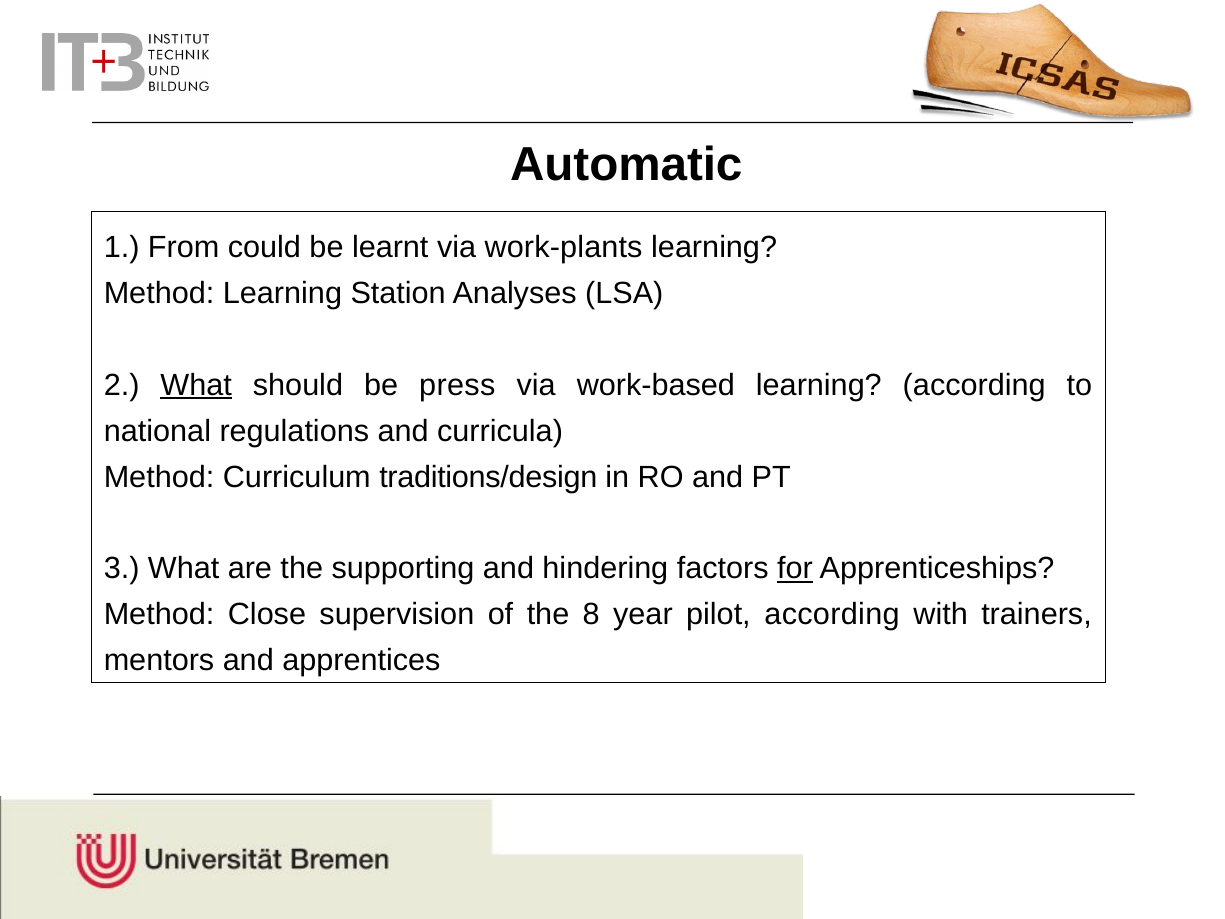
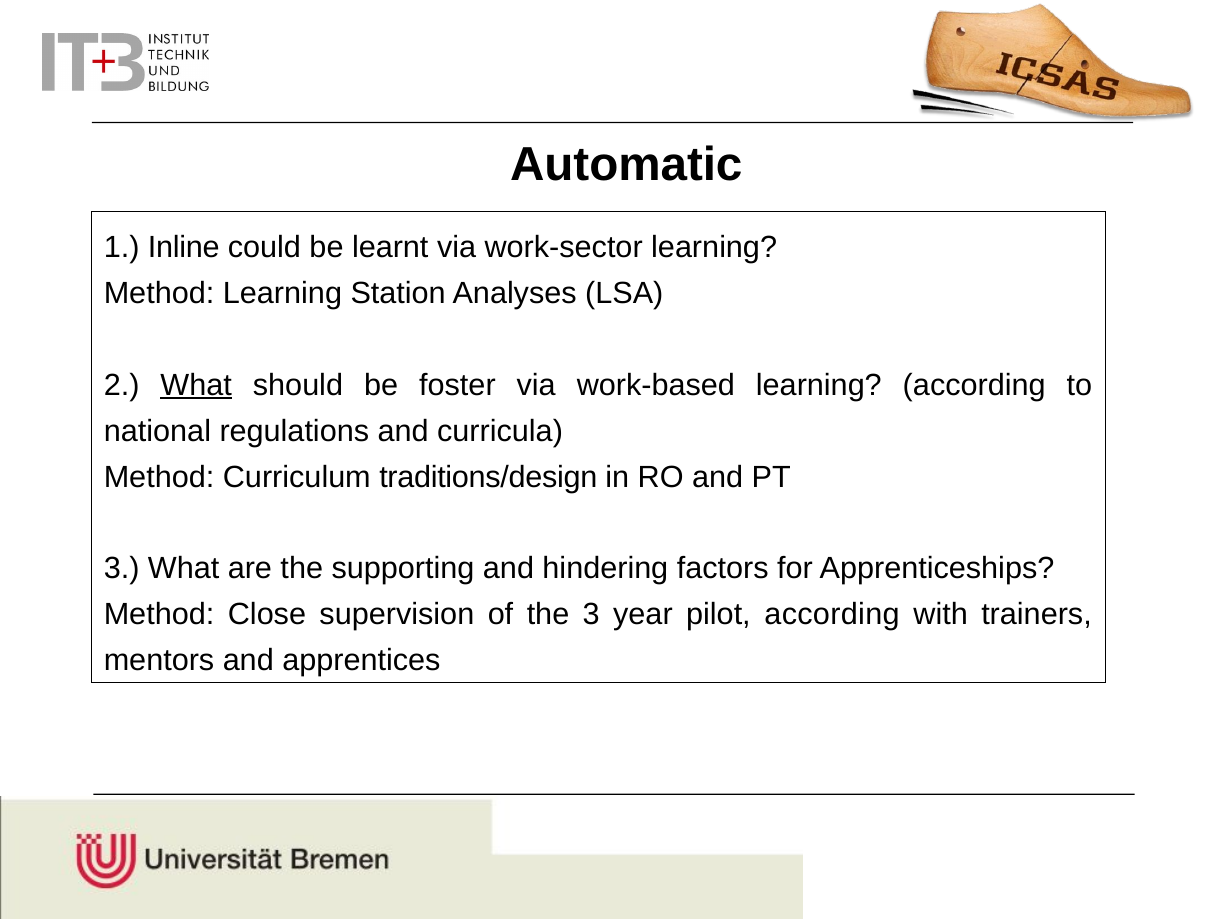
From: From -> Inline (184, 247)
work-plants: work-plants -> work-sector (564, 247)
press: press -> foster (457, 385)
for underline: present -> none (795, 569)
the 8: 8 -> 3 (591, 615)
